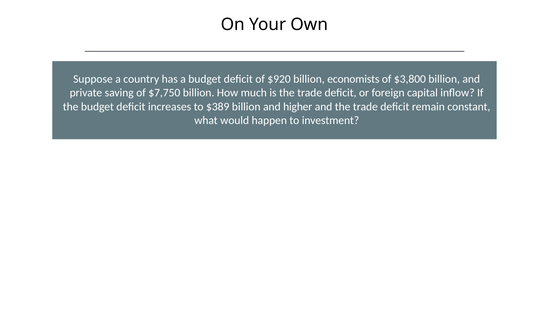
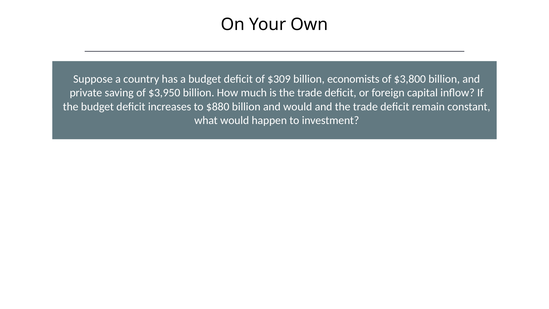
$920: $920 -> $309 (279, 79)
$7,750: $7,750 -> $3,950 (164, 93)
$389: $389 -> $880 (218, 107)
and higher: higher -> would (298, 107)
